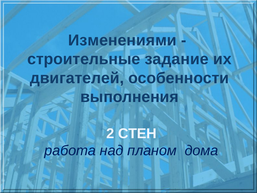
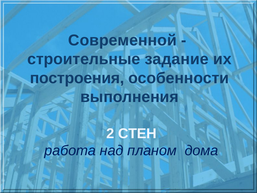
Изменениями: Изменениями -> Современной (122, 40)
двигателей: двигателей -> построения (77, 78)
